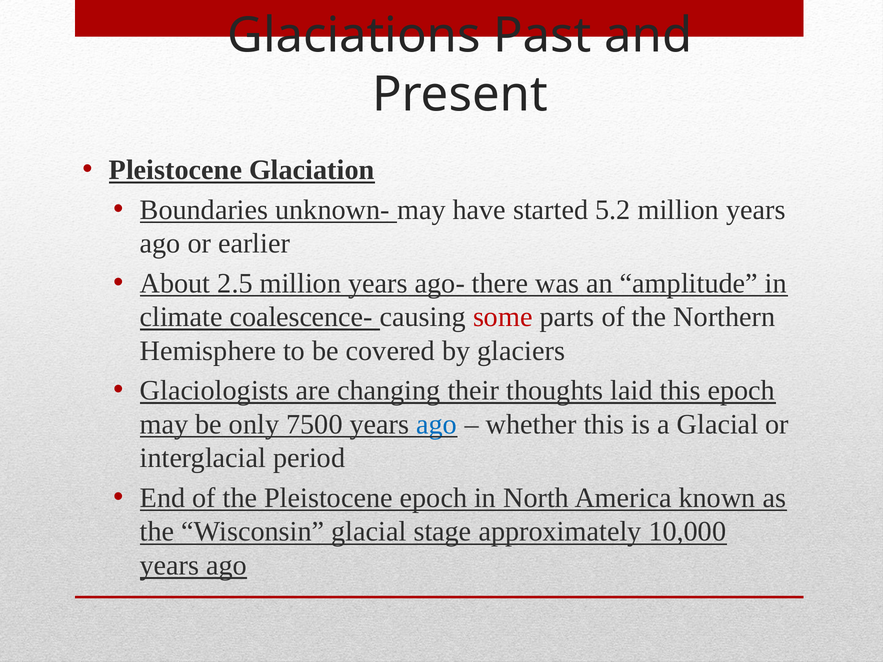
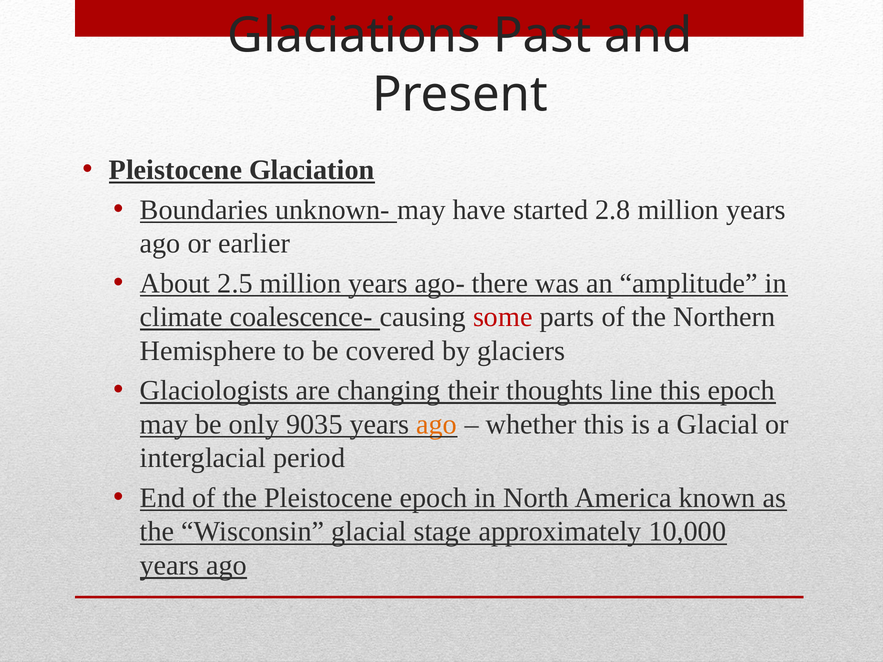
5.2: 5.2 -> 2.8 (613, 210)
laid: laid -> line (632, 391)
7500: 7500 -> 9035 (314, 425)
ago colour: blue -> orange (437, 425)
